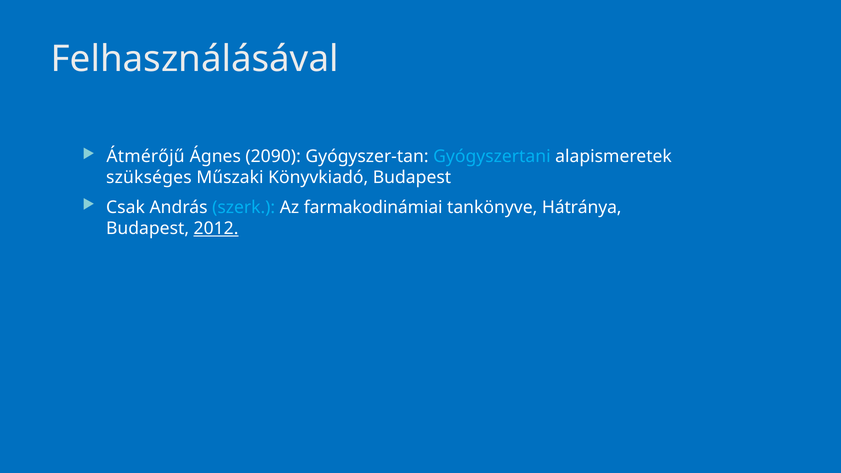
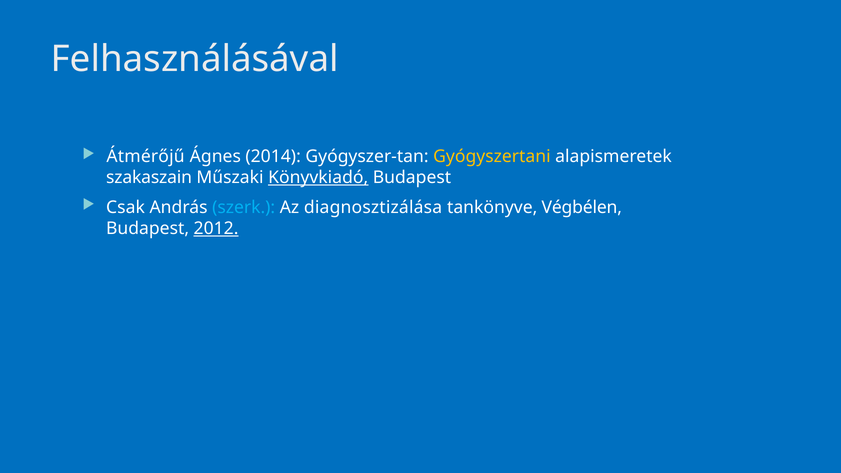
2090: 2090 -> 2014 (273, 157)
Gyógyszertani colour: light blue -> yellow (492, 157)
szükséges: szükséges -> szakaszain (149, 178)
Könyvkiadó underline: none -> present (318, 178)
farmakodinámiai: farmakodinámiai -> diagnosztizálása (373, 207)
Hátránya: Hátránya -> Végbélen (582, 207)
